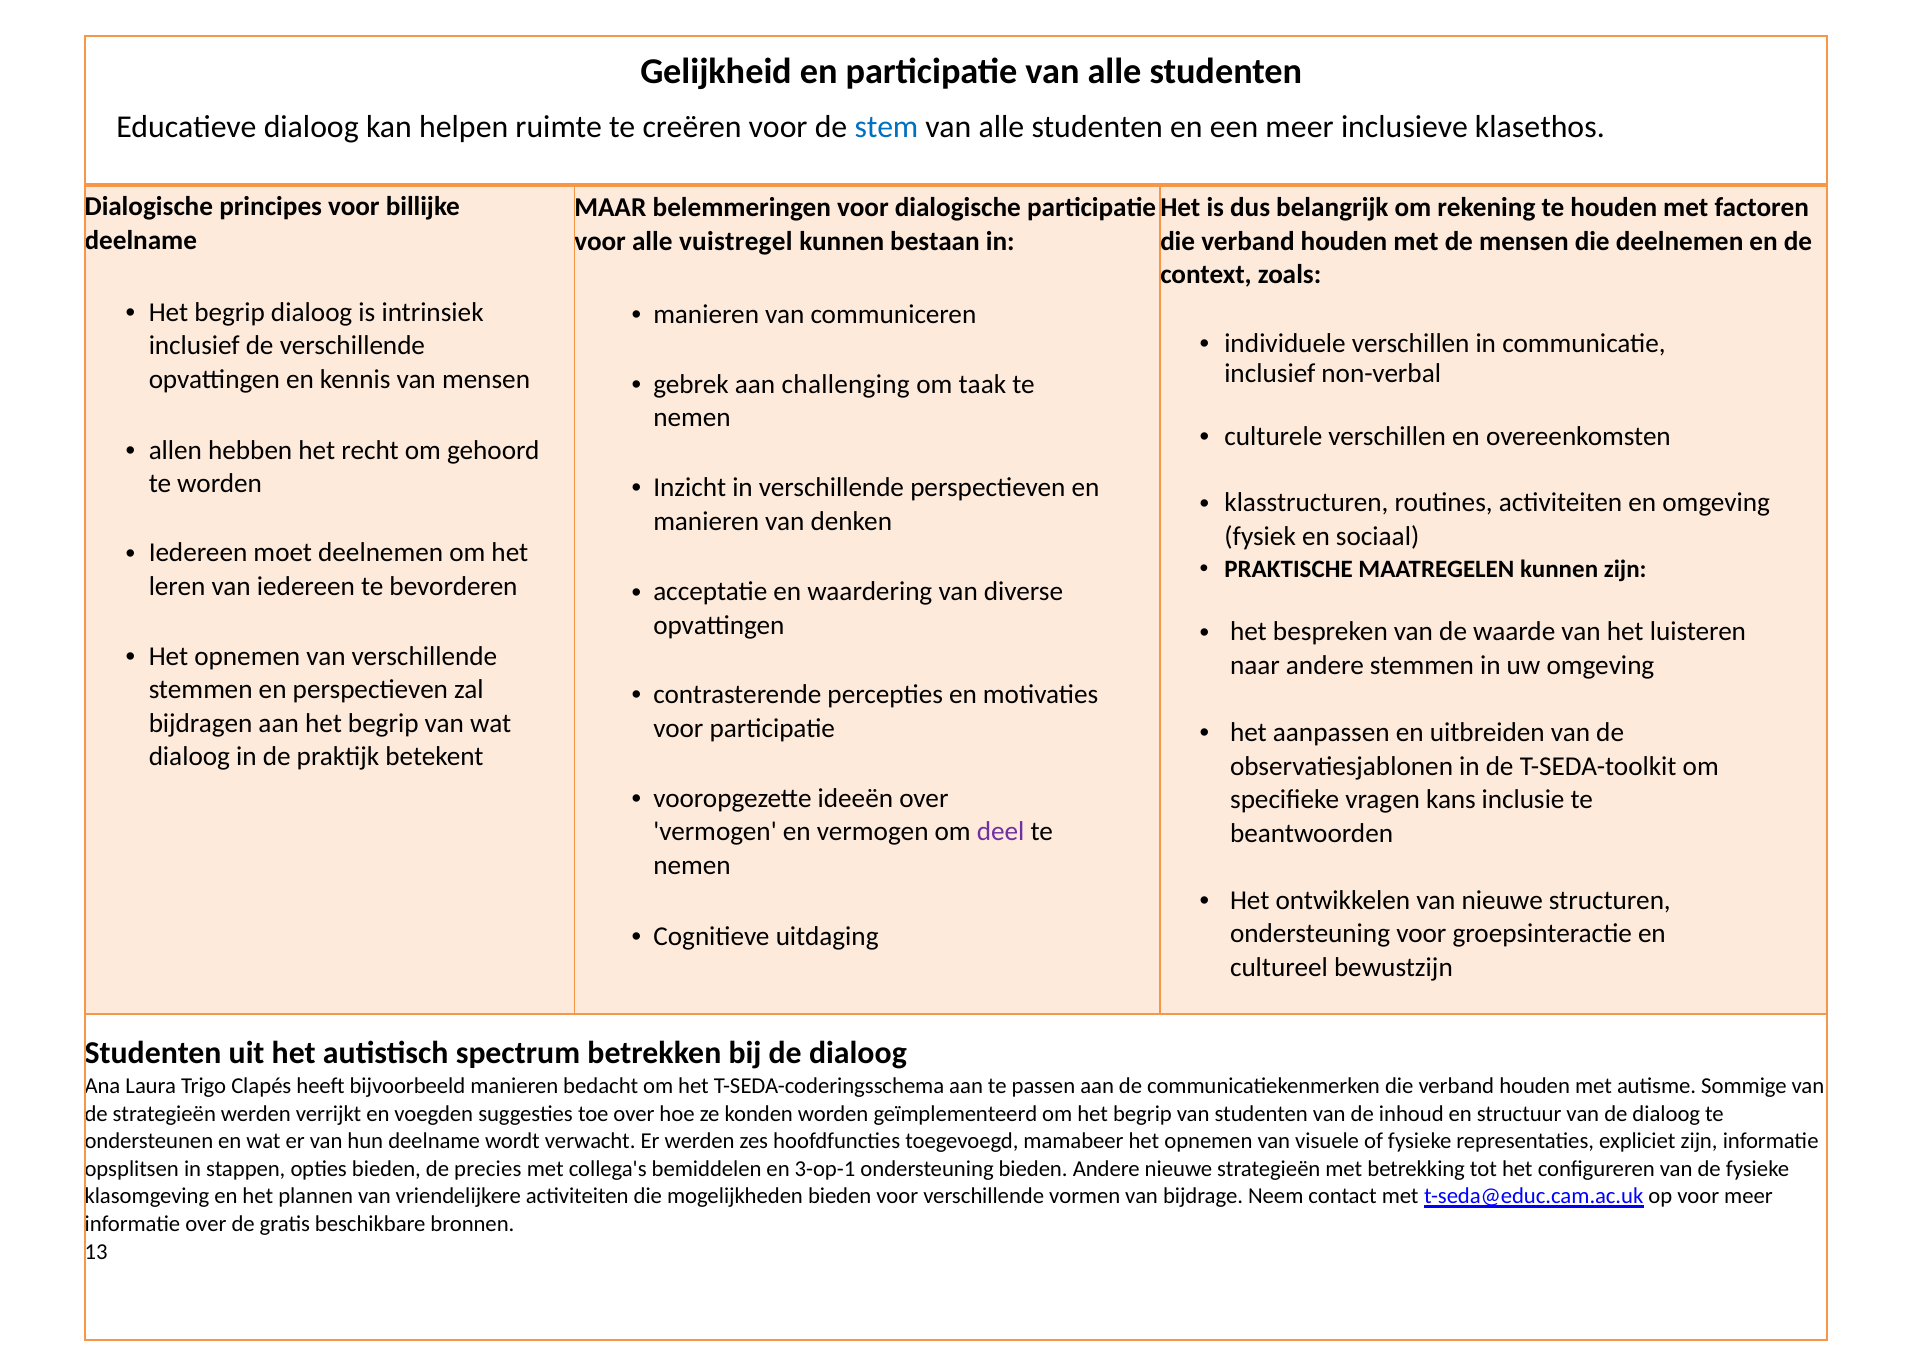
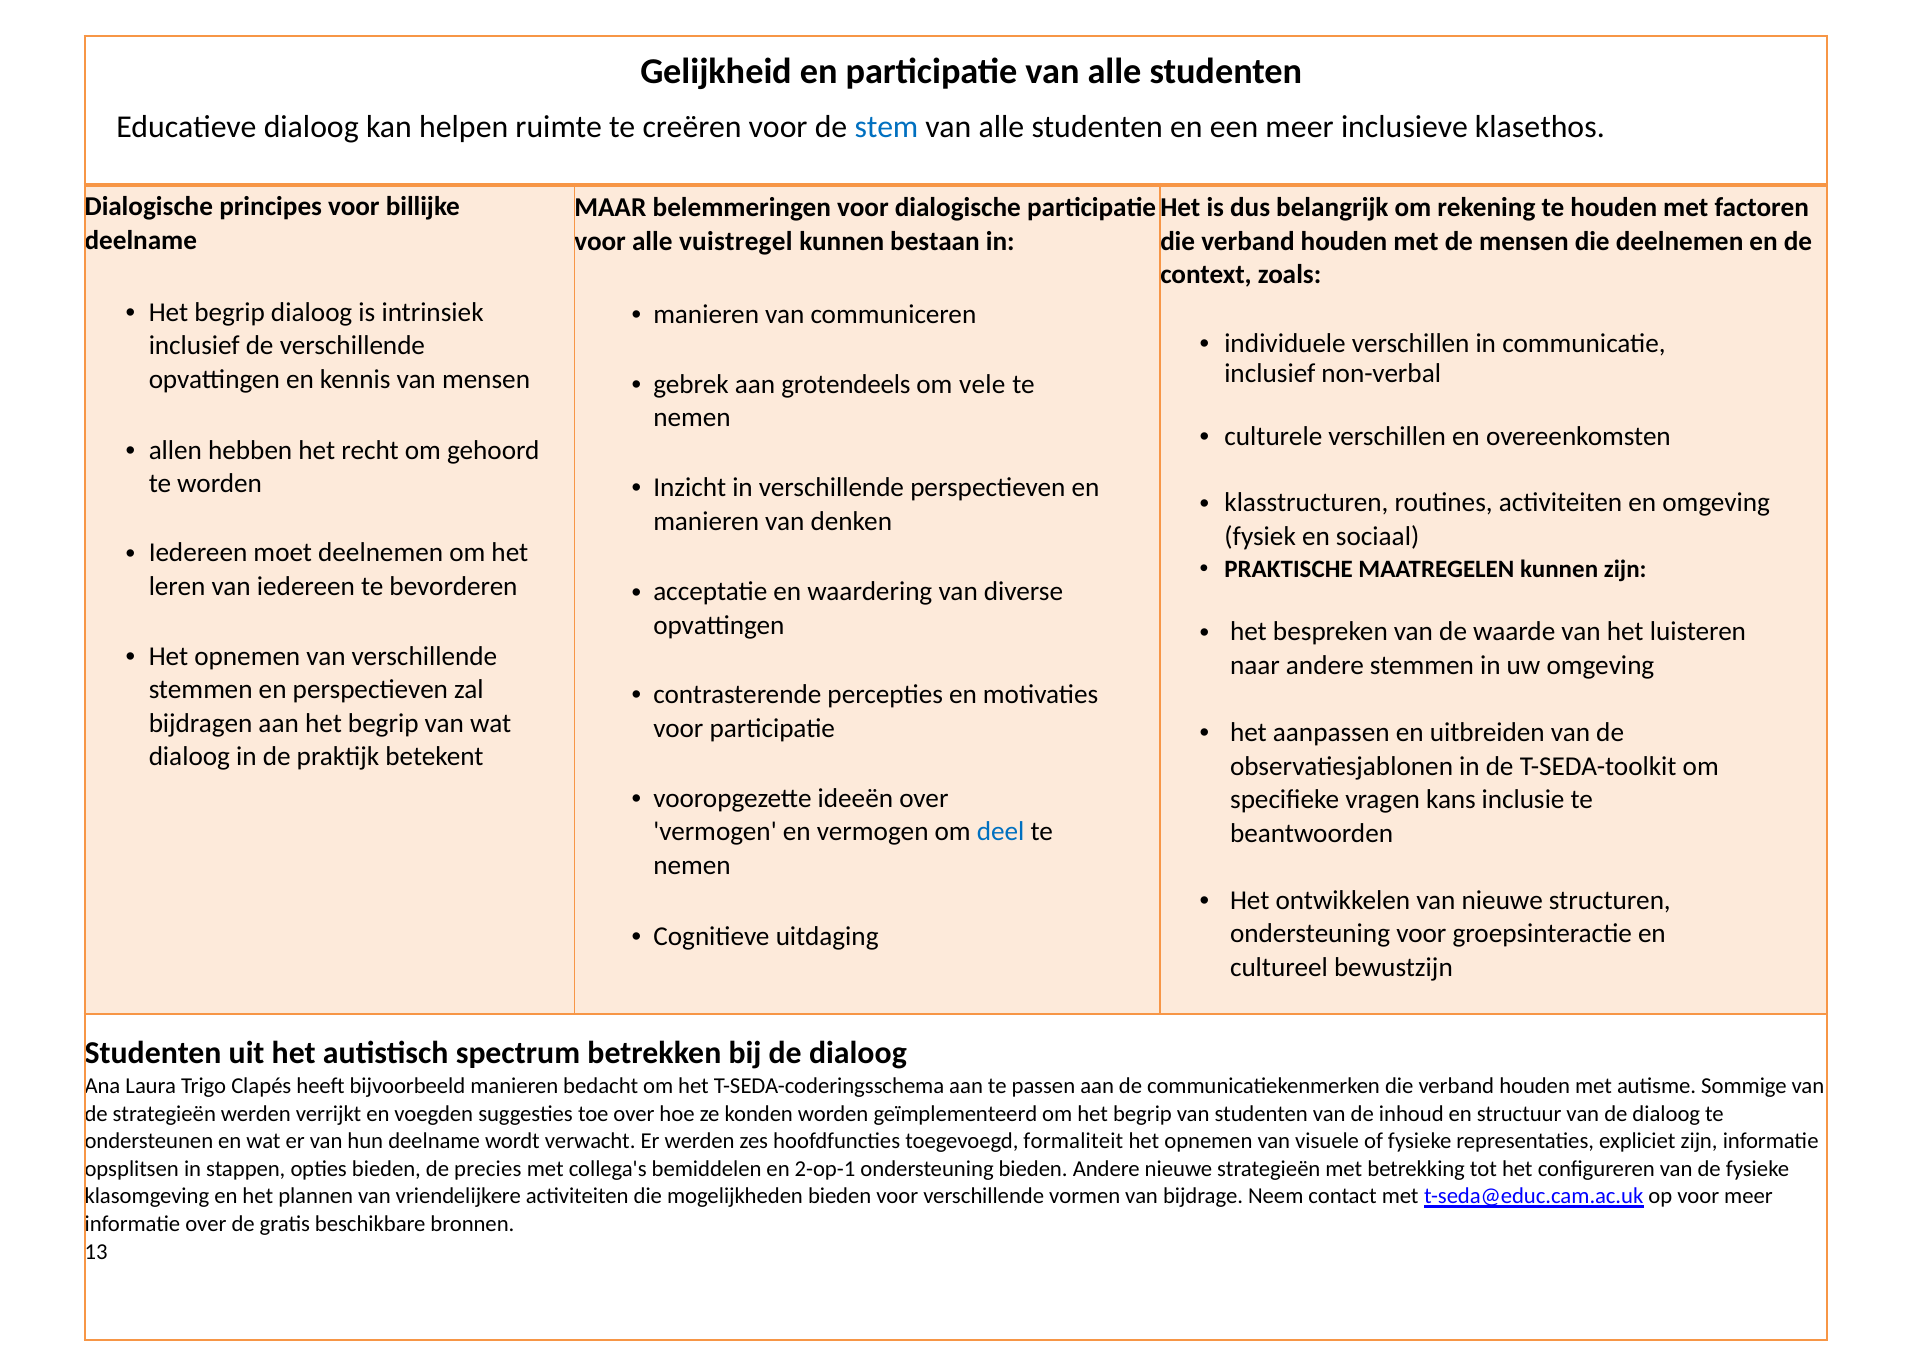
challenging: challenging -> grotendeels (846, 385)
taak: taak -> vele (982, 385)
deel colour: purple -> blue (1001, 832)
mamabeer: mamabeer -> formaliteit (1073, 1142)
3-op-1: 3-op-1 -> 2-op-1 (825, 1169)
